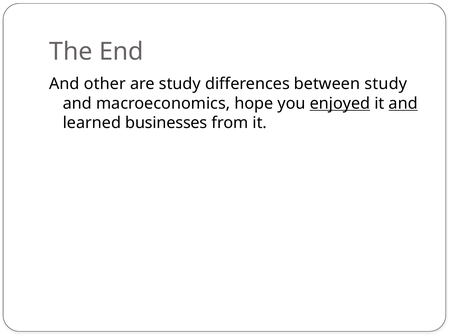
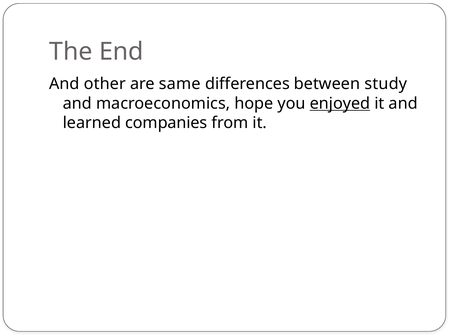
are study: study -> same (180, 84)
and underline: present -> none (403, 104)
businesses: businesses -> companies (166, 123)
